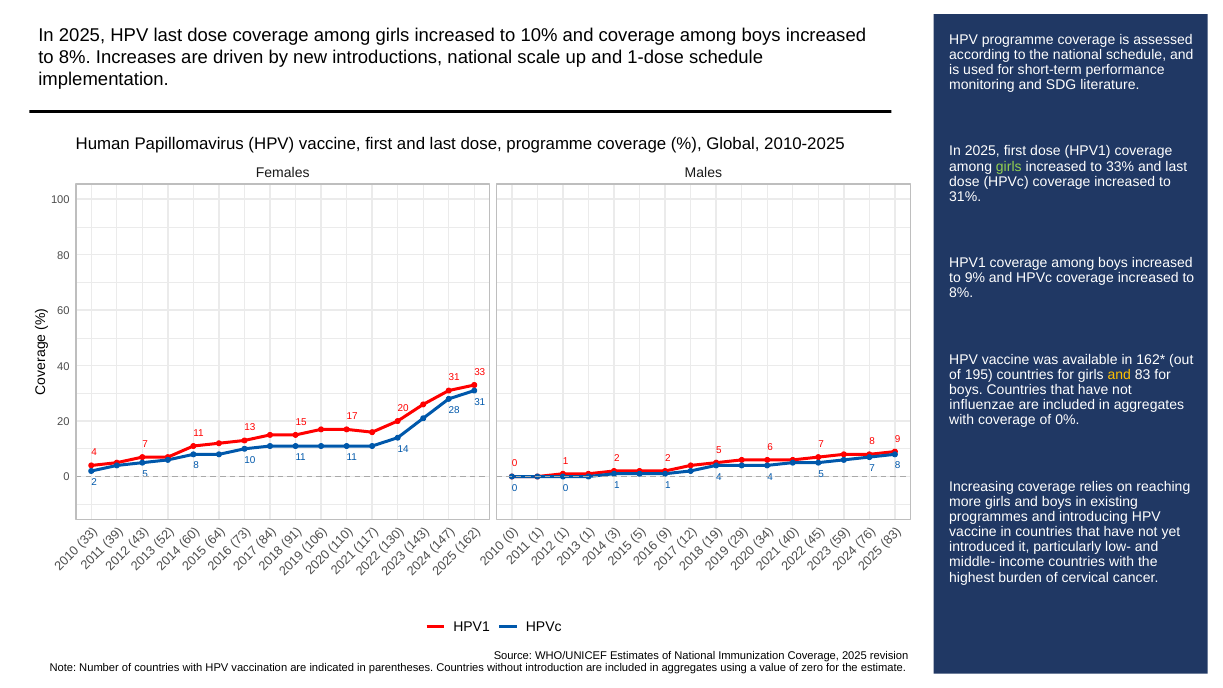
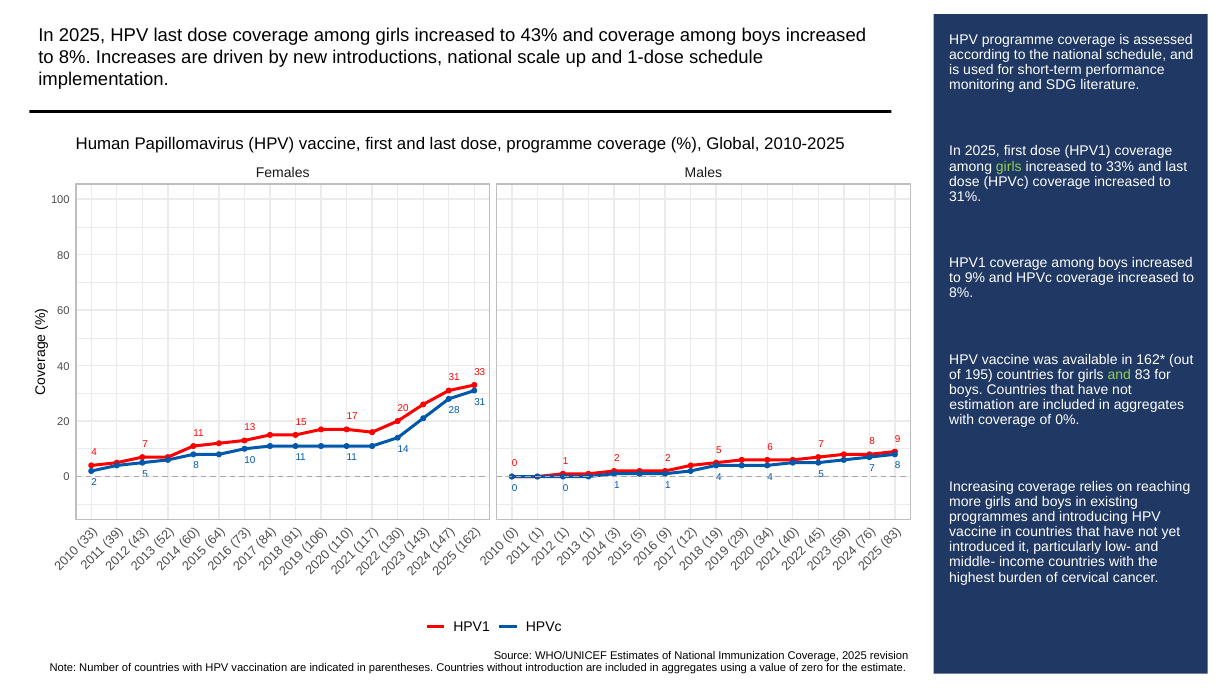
10%: 10% -> 43% (539, 35)
and colour: yellow -> light green (1119, 375)
influenzae: influenzae -> estimation (982, 405)
